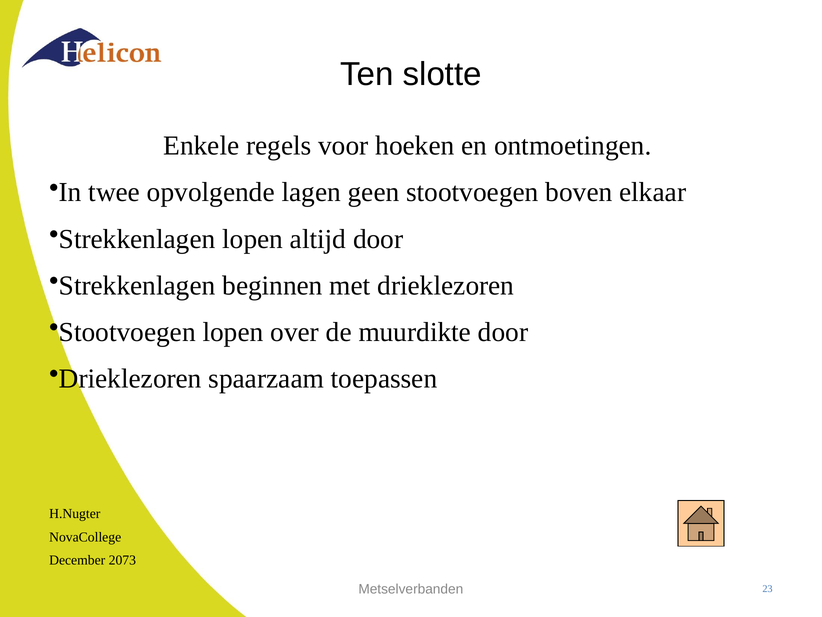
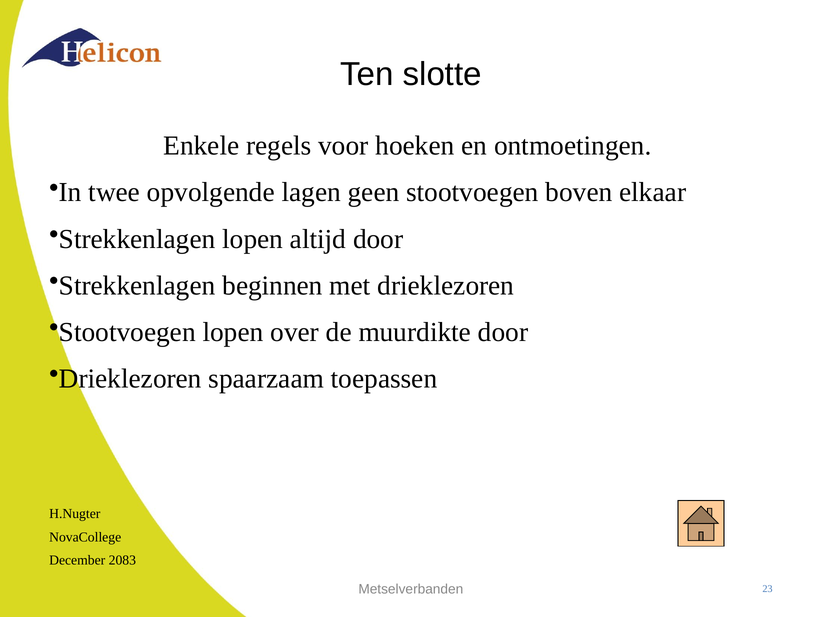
2073: 2073 -> 2083 (122, 560)
